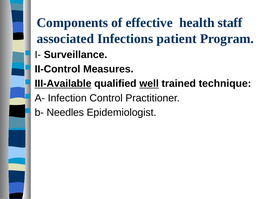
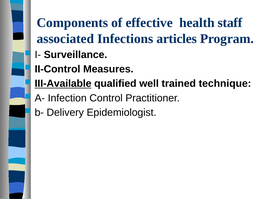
patient: patient -> articles (177, 39)
well underline: present -> none (149, 83)
Needles: Needles -> Delivery (65, 112)
